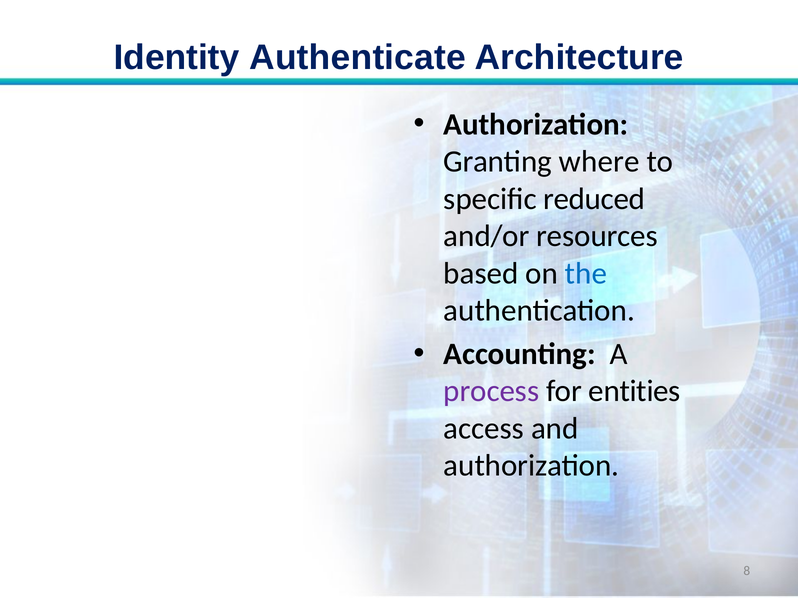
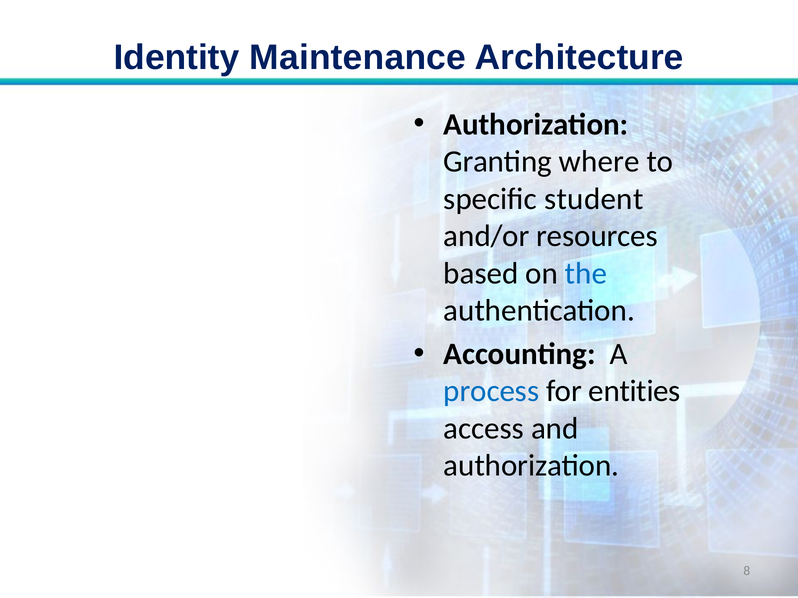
Authenticate: Authenticate -> Maintenance (358, 58)
reduced: reduced -> student (594, 199)
process colour: purple -> blue (491, 392)
